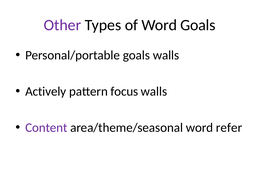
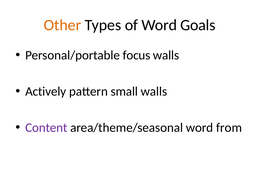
Other colour: purple -> orange (62, 25)
Personal/portable goals: goals -> focus (136, 55)
focus: focus -> small (124, 92)
refer: refer -> from (229, 128)
